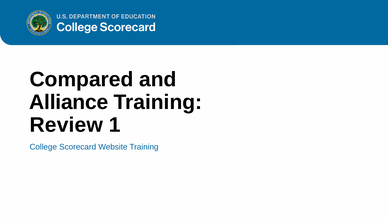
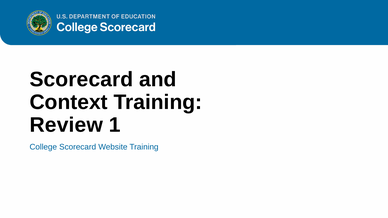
Compared: Compared -> Scorecard (81, 80)
Alliance: Alliance -> Context (69, 102)
